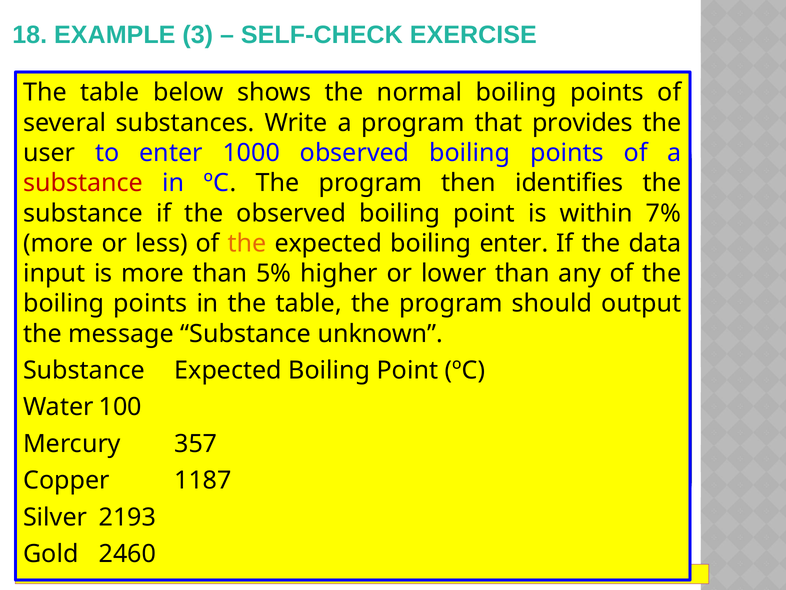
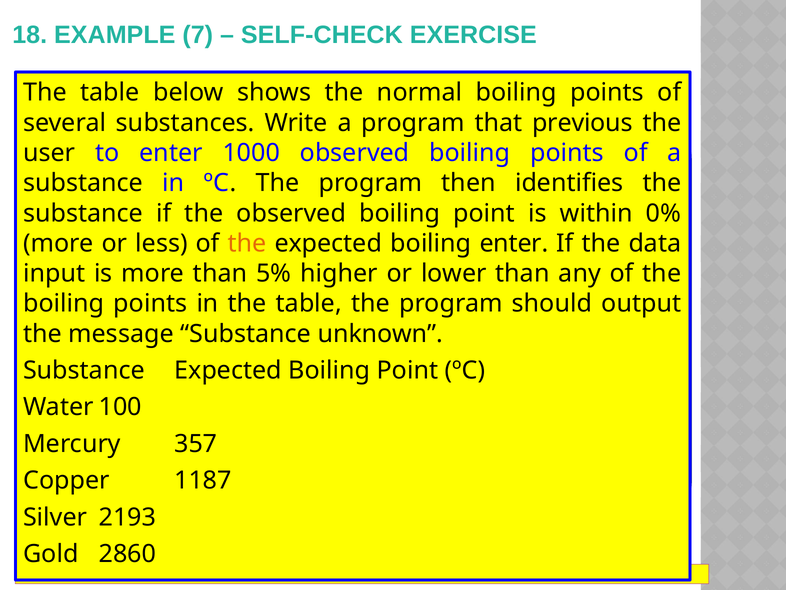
3: 3 -> 7 (198, 35)
provides: provides -> previous (582, 123)
substance colour: red -> black (83, 183)
7%: 7% -> 0% (663, 213)
2460: 2460 -> 2860 (127, 553)
